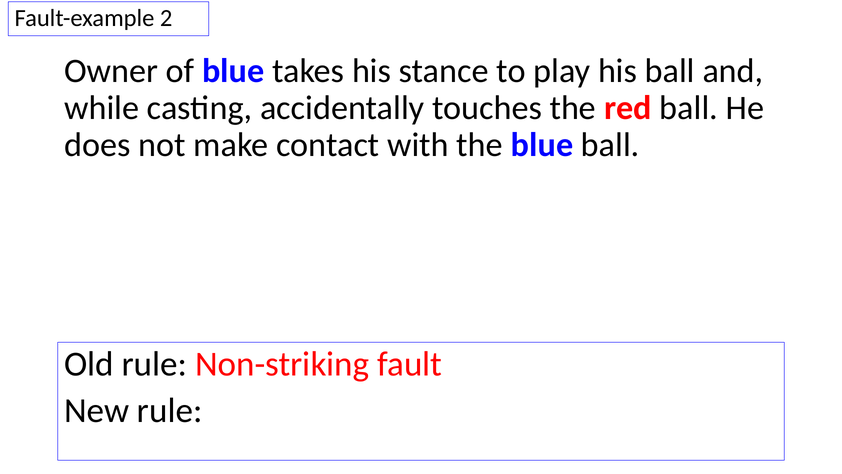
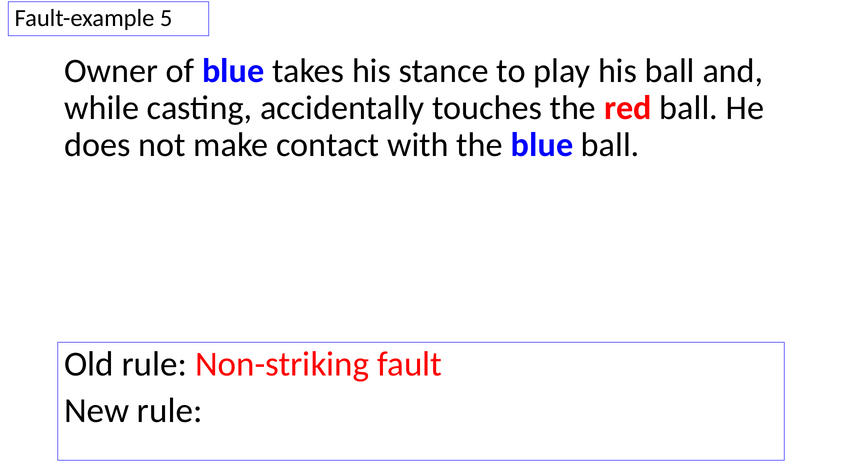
2: 2 -> 5 (166, 18)
